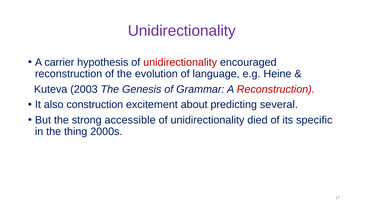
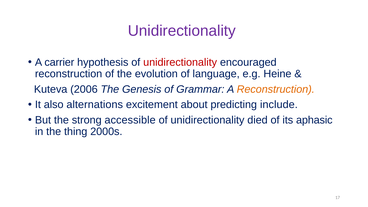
2003: 2003 -> 2006 (84, 89)
Reconstruction colour: red -> orange (276, 89)
construction: construction -> alternations (95, 105)
several: several -> include (279, 105)
specific: specific -> aphasic (314, 120)
